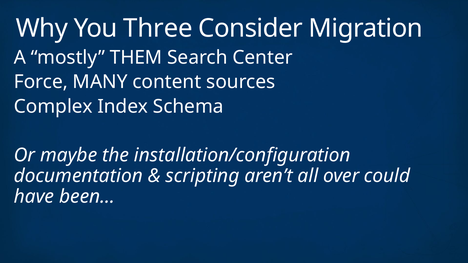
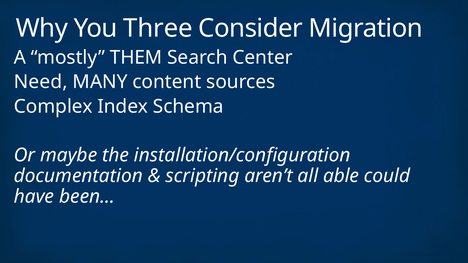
Force: Force -> Need (41, 82)
over: over -> able (341, 176)
